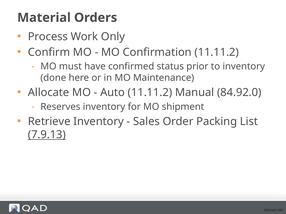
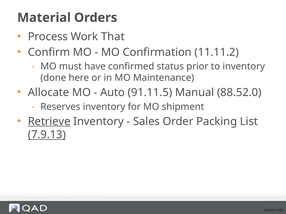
Only: Only -> That (113, 37)
Auto 11.11.2: 11.11.2 -> 91.11.5 (150, 93)
84.92.0: 84.92.0 -> 88.52.0 (239, 93)
Retrieve underline: none -> present (49, 122)
